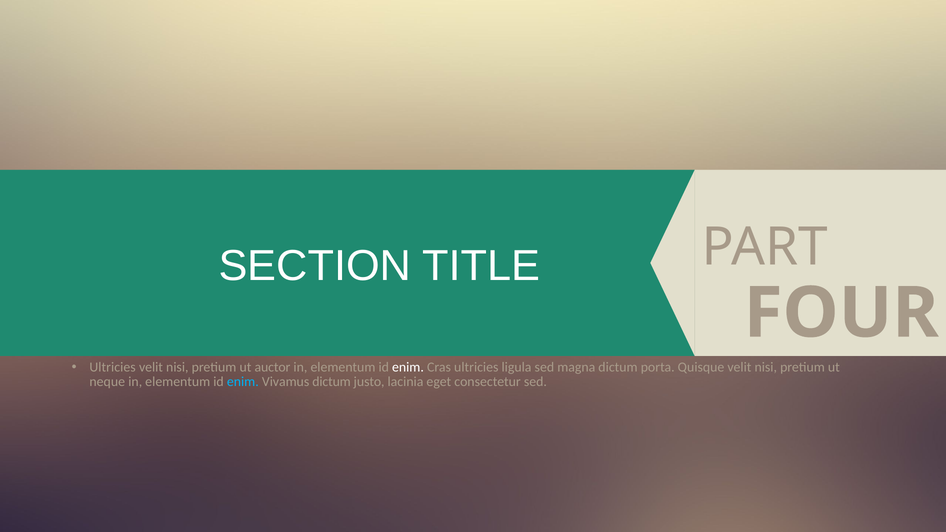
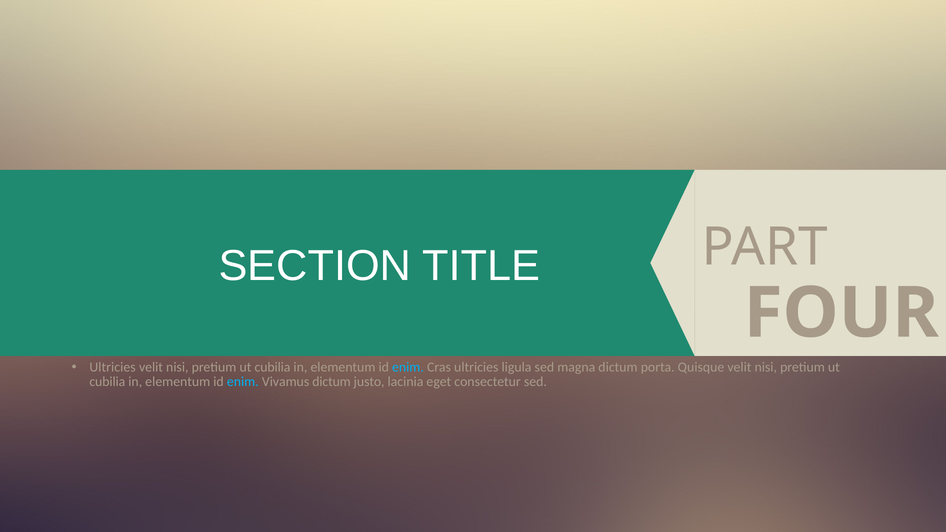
auctor: auctor -> cubilia (272, 367)
enim colour: white -> light blue (408, 367)
neque: neque -> cubilia (107, 382)
